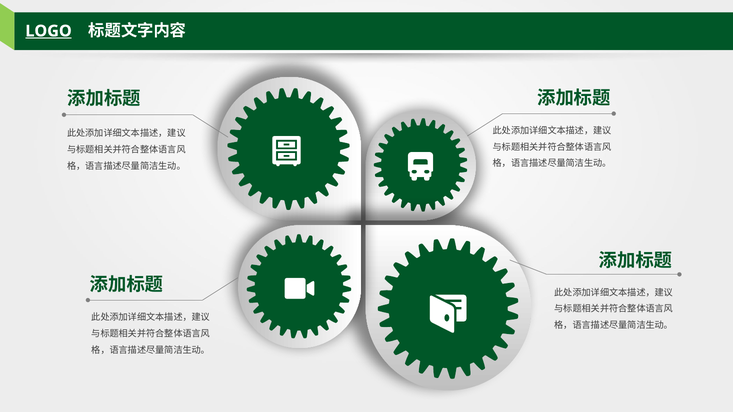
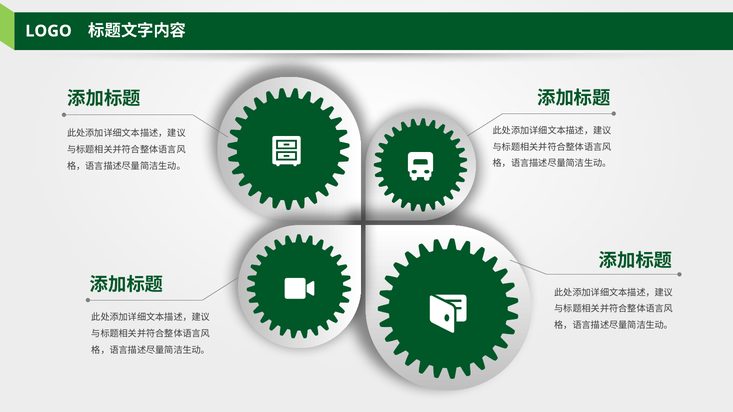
LOGO underline: present -> none (49, 31)
